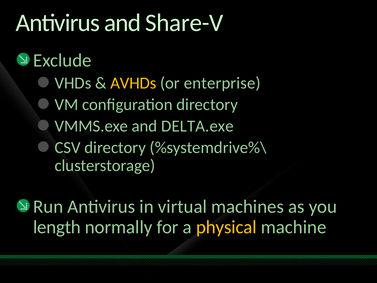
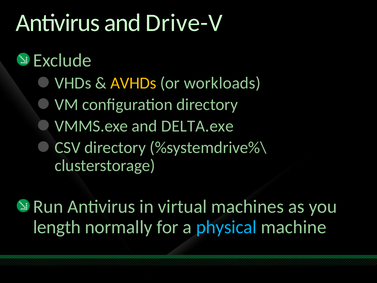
Share-V: Share-V -> Drive-V (184, 23)
enterprise: enterprise -> workloads (222, 83)
physical colour: yellow -> light blue (226, 227)
